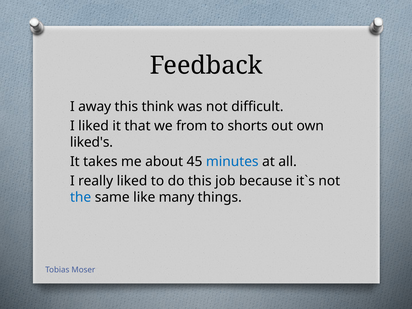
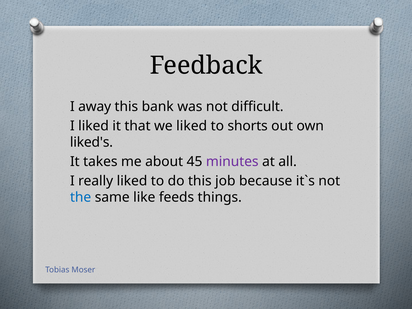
think: think -> bank (158, 107)
we from: from -> liked (192, 126)
minutes colour: blue -> purple (232, 162)
many: many -> feeds (177, 197)
